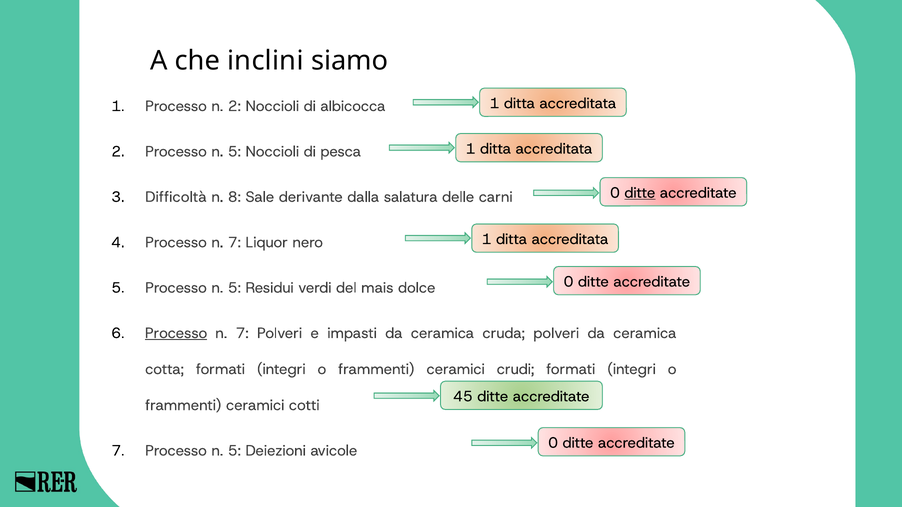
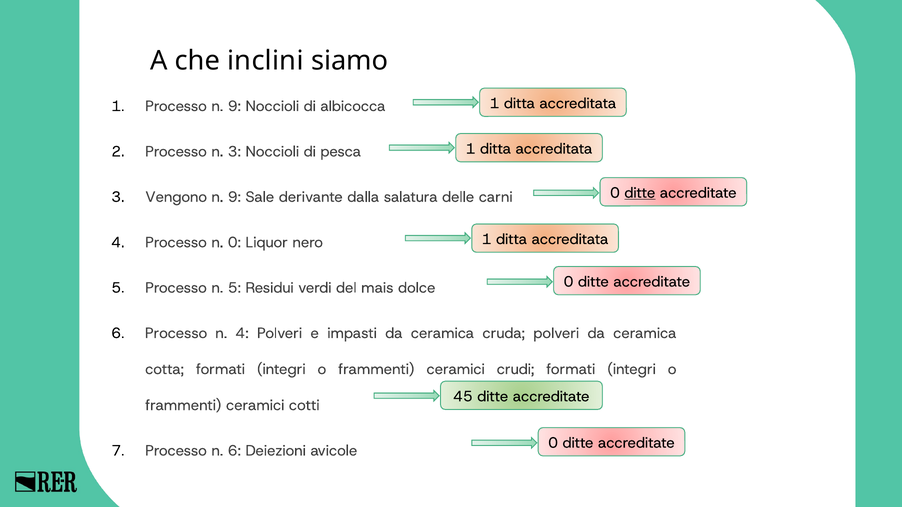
Processo n 2: 2 -> 9 (234, 106)
2 Processo n 5: 5 -> 3 (234, 152)
Difficoltà: Difficoltà -> Vengono (176, 197)
8: 8 -> 9 (234, 197)
4 Processo n 7: 7 -> 0 (234, 242)
Processo underline: present -> none (176, 333)
7: 7 -> 4 (242, 333)
7 Processo n 5: 5 -> 6 (234, 451)
